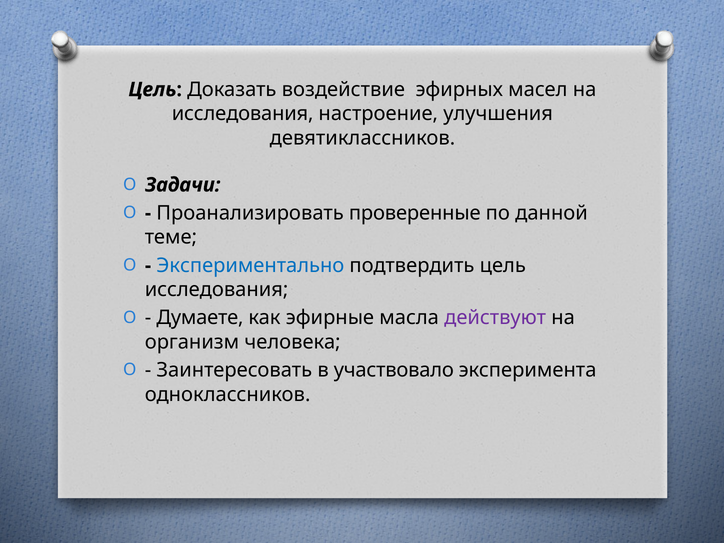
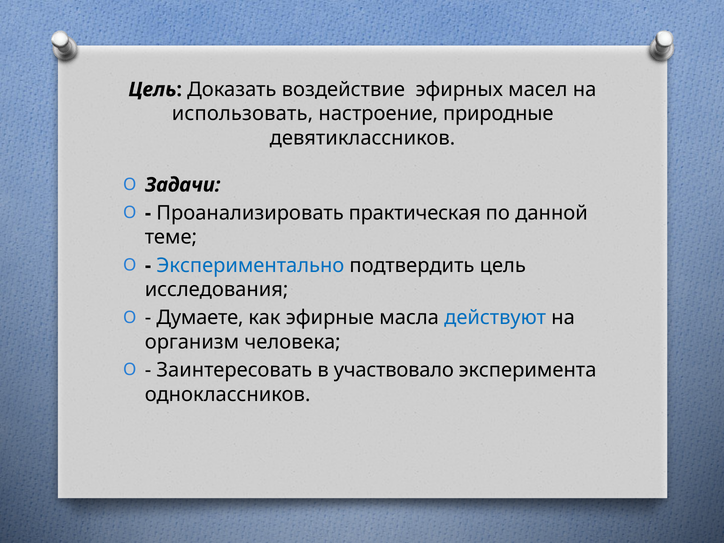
исследования: исследования -> использовать (242, 114)
улучшения: улучшения -> природные (498, 114)
проверенные: проверенные -> практическая (415, 213)
действуют colour: purple -> blue (495, 318)
